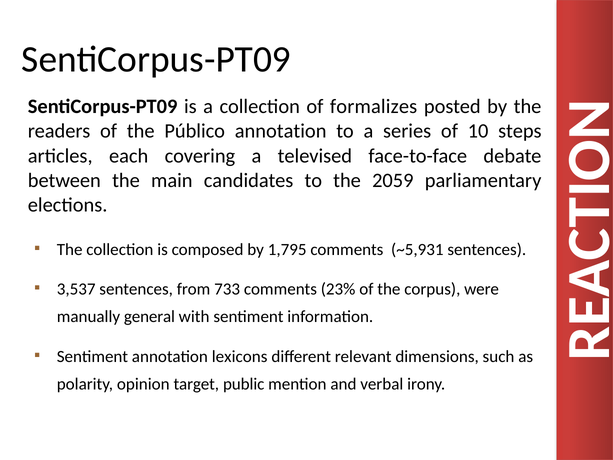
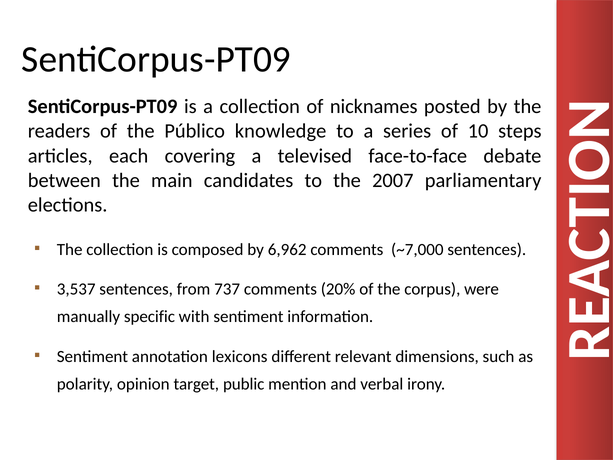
formalizes: formalizes -> nicknames (374, 107)
Público annotation: annotation -> knowledge (281, 131)
2059: 2059 -> 2007 (393, 180)
1,795: 1,795 -> 6,962 (287, 249)
~5,931: ~5,931 -> ~7,000 (417, 249)
733: 733 -> 737 (227, 289)
23%: 23% -> 20% (338, 289)
general: general -> specific (149, 317)
